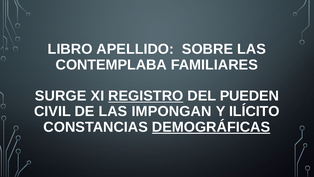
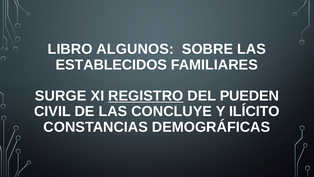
APELLIDO: APELLIDO -> ALGUNOS (135, 49)
CONTEMPLABA: CONTEMPLABA -> ESTABLECIDOS (111, 65)
IMPONGAN: IMPONGAN -> CONCLUYE (172, 111)
DEMOGRÁFICAS underline: present -> none (211, 127)
